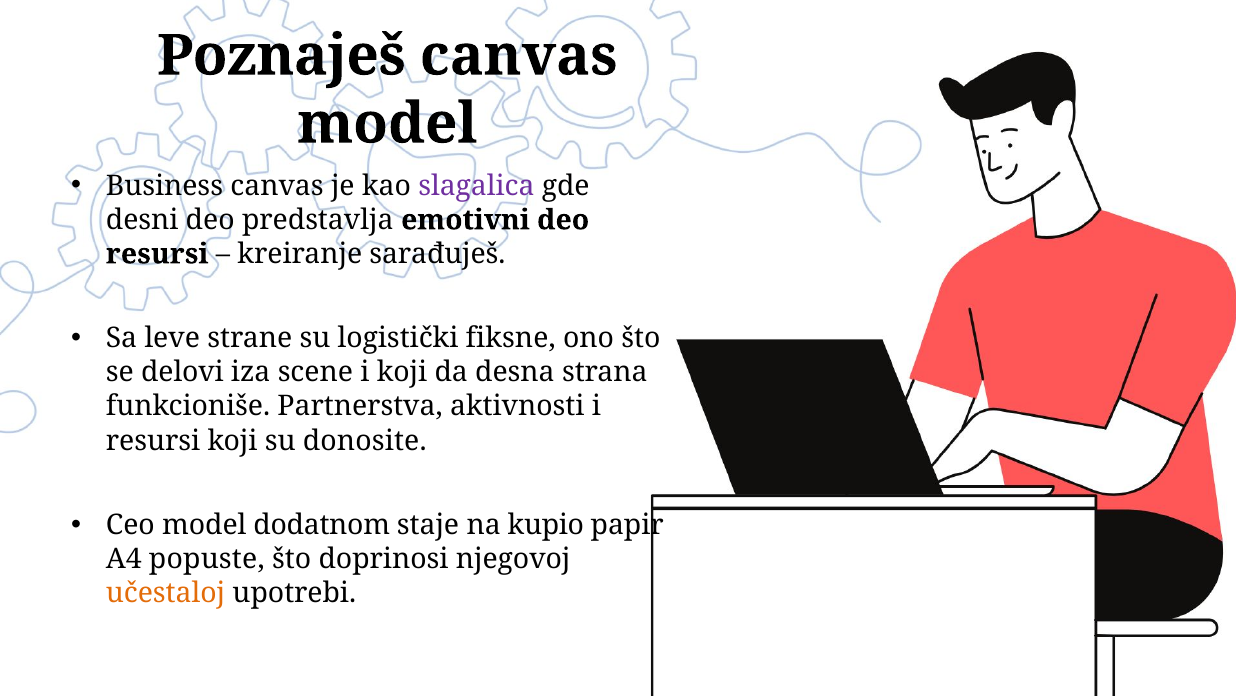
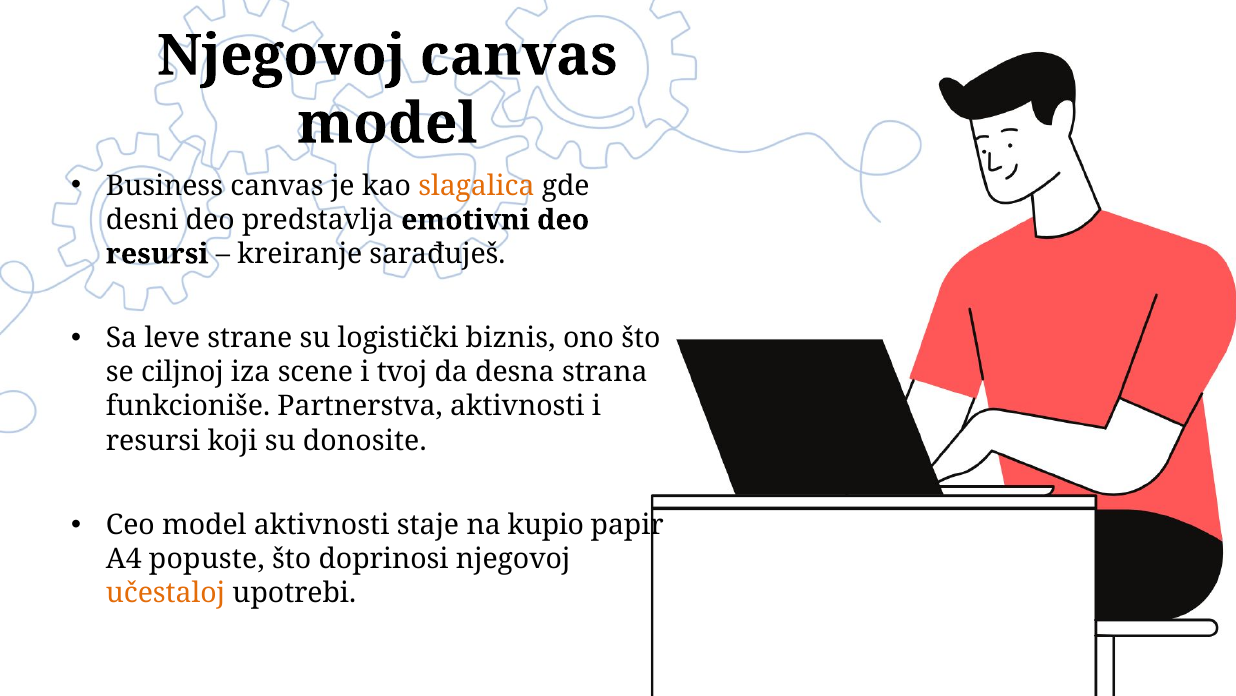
Poznaješ: Poznaješ -> Njegovoj (281, 56)
slagalica colour: purple -> orange (476, 186)
fiksne: fiksne -> biznis (511, 339)
delovi: delovi -> ciljnoj (182, 373)
i koji: koji -> tvoj (402, 373)
model dodatnom: dodatnom -> aktivnosti (322, 526)
